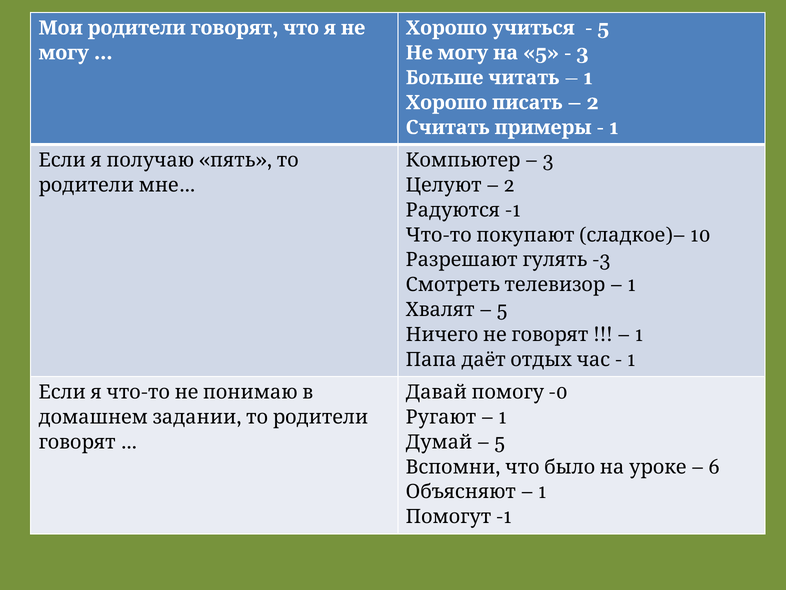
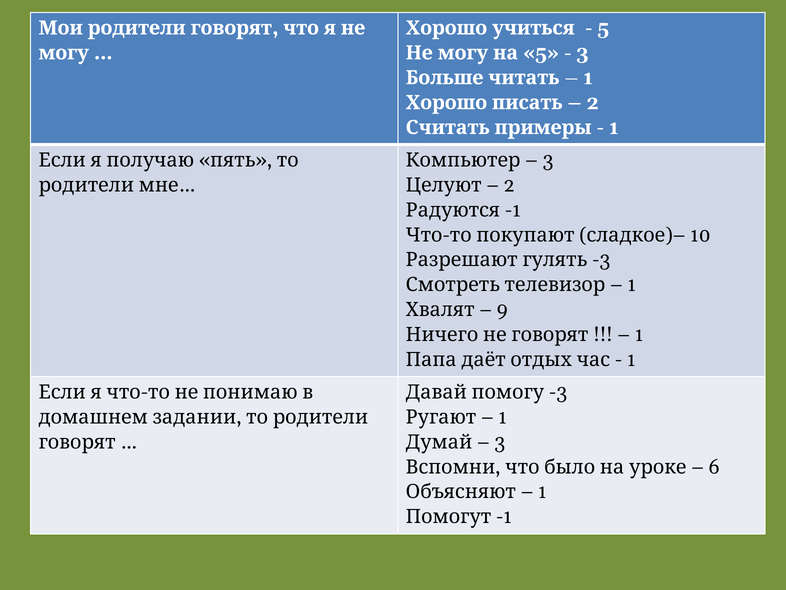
5: 5 -> 9 (502, 309)
-0: -0 -> -3 (558, 392)
5: 5 -> 3 (500, 442)
